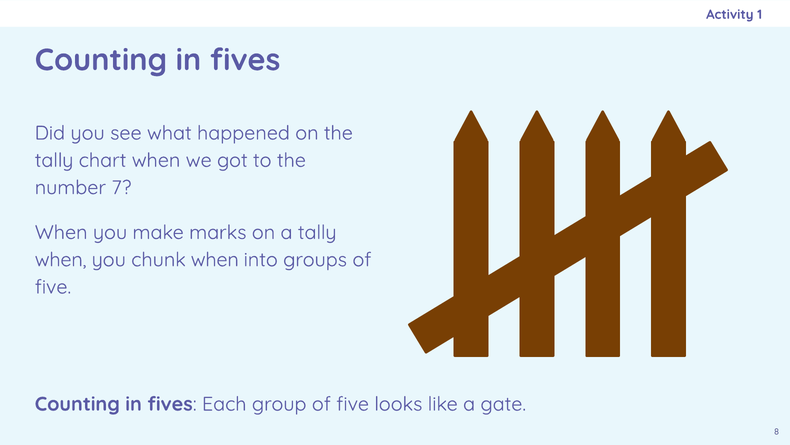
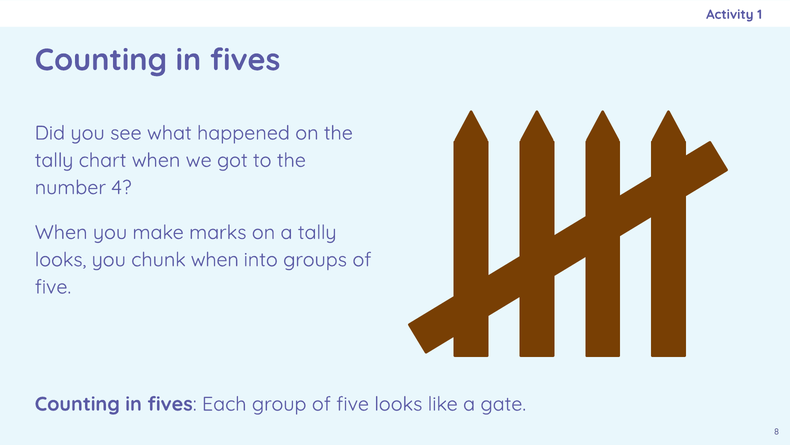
7: 7 -> 4 (121, 187)
when: when -> looks (61, 259)
